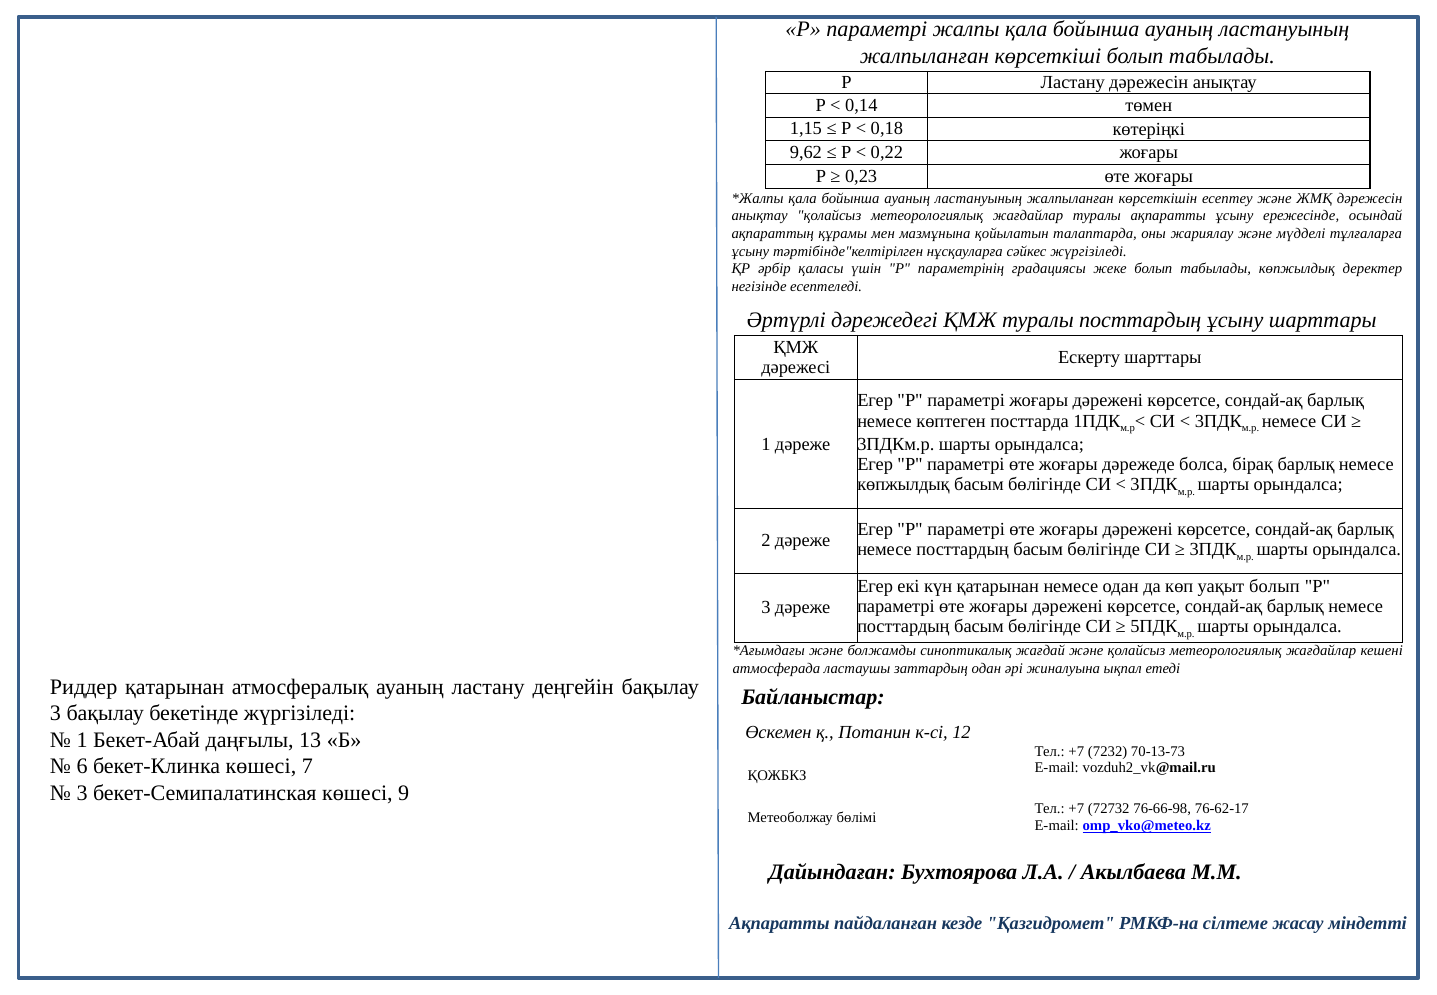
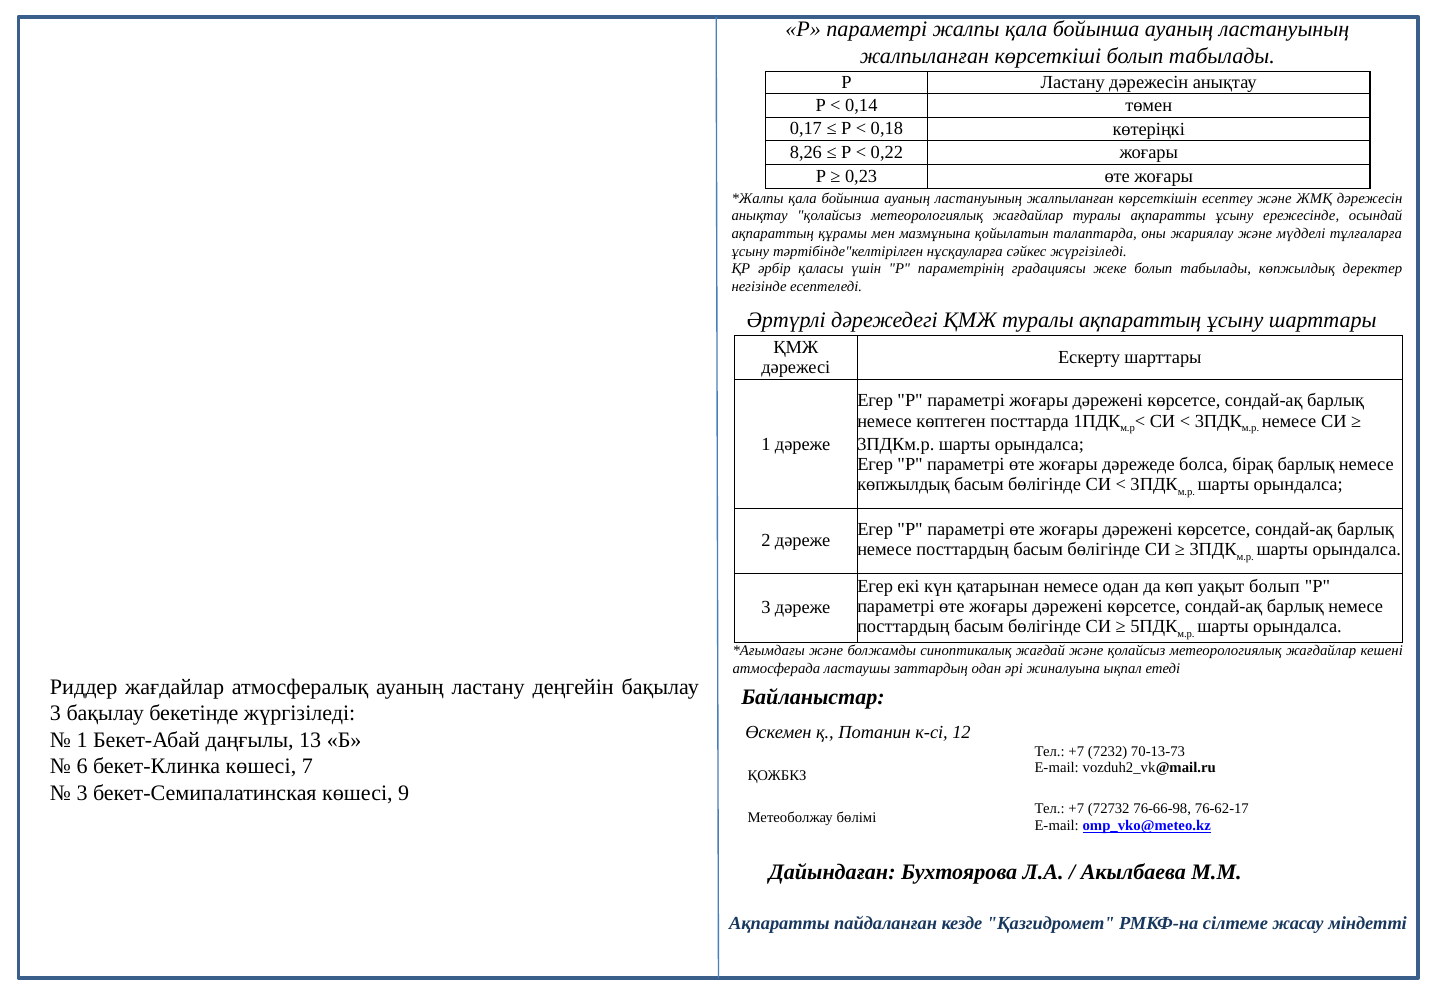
1,15: 1,15 -> 0,17 (806, 129)
9,62: 9,62 -> 8,26 (806, 152)
туралы посттардың: посттардың -> ақпараттың (1140, 320)
Риддер қатарынан: қатарынан -> жағдайлар (175, 687)
